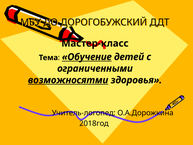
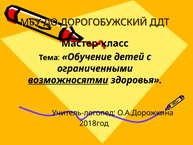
Обучение underline: present -> none (87, 57)
